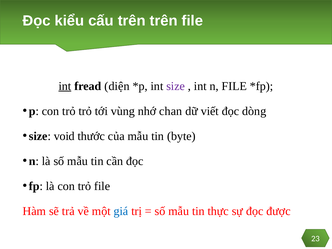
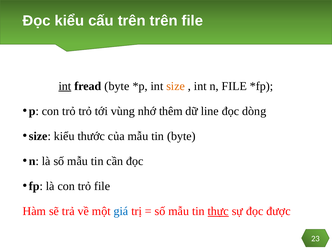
fread diện: diện -> byte (117, 86)
size colour: purple -> orange (176, 86)
chan: chan -> thêm (171, 111)
viết: viết -> line (210, 111)
size void: void -> kiểu (64, 136)
thực underline: none -> present (218, 211)
